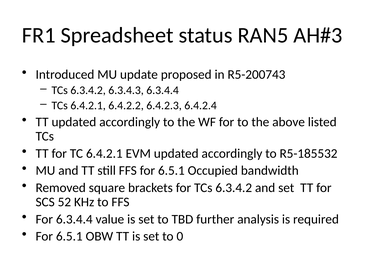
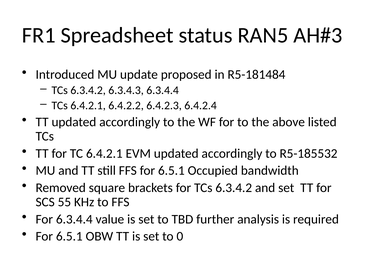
R5-200743: R5-200743 -> R5-181484 (256, 75)
52: 52 -> 55 (64, 202)
